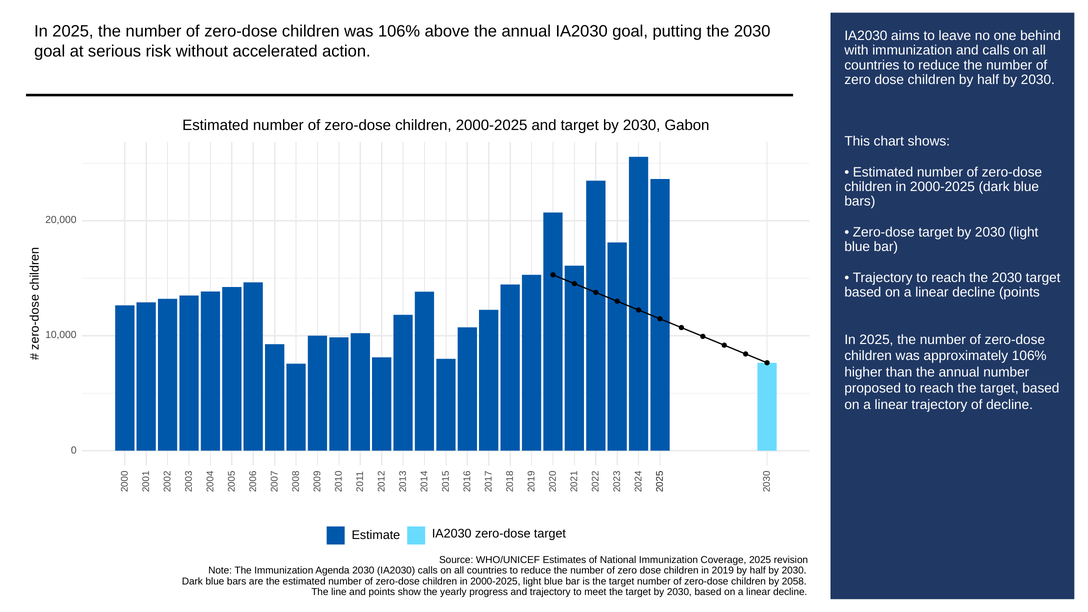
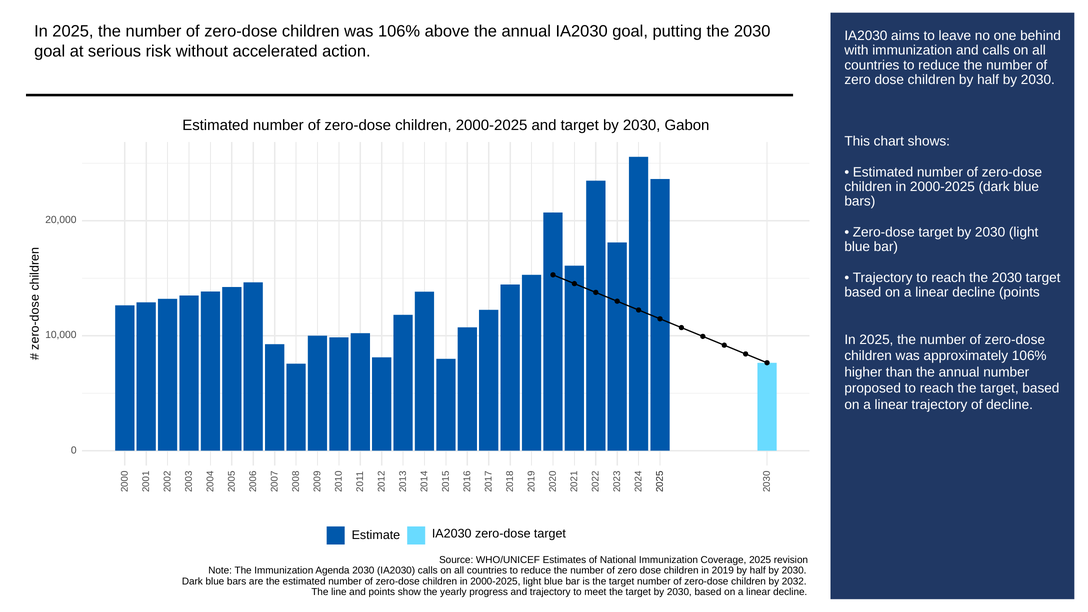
2058: 2058 -> 2032 (794, 581)
